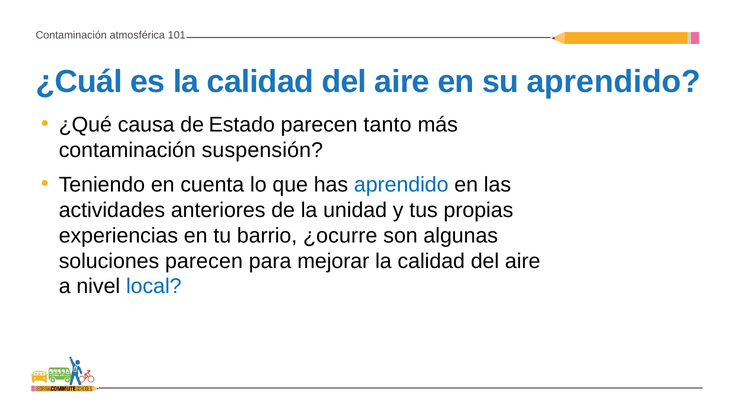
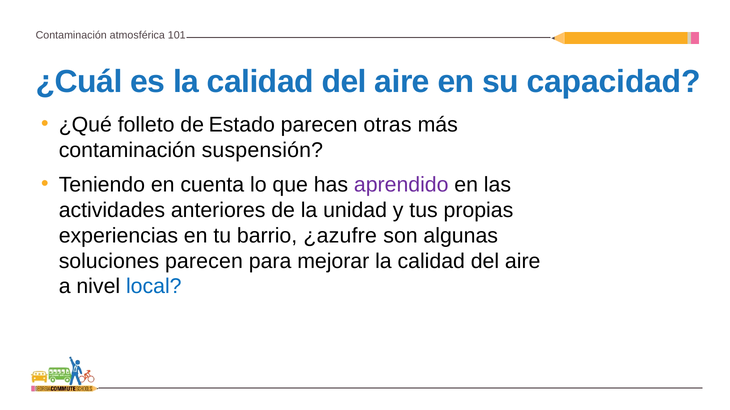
su aprendido: aprendido -> capacidad (614, 82)
causa: causa -> folleto (146, 125)
tanto: tanto -> otras (387, 125)
aprendido colour: blue -> purple (401, 185)
¿ocurre: ¿ocurre -> ¿azufre (340, 236)
